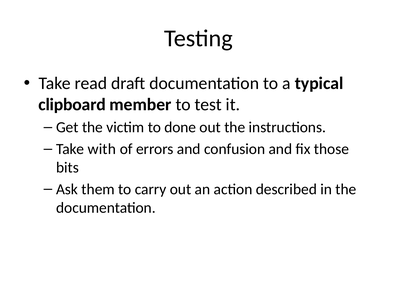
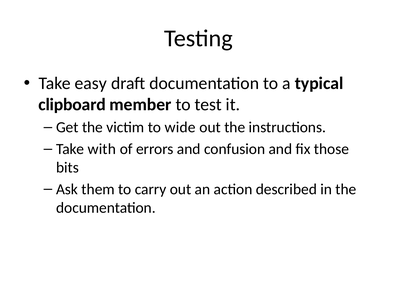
read: read -> easy (91, 83)
done: done -> wide (180, 127)
